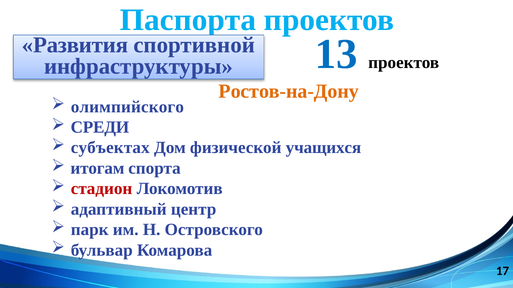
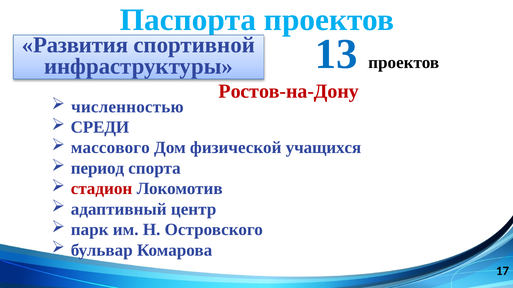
Ростов-на-Дону colour: orange -> red (289, 91)
олимпийского: олимпийского -> численностью (127, 107)
субъектах: субъектах -> массового (110, 148)
итогам: итогам -> период (97, 169)
